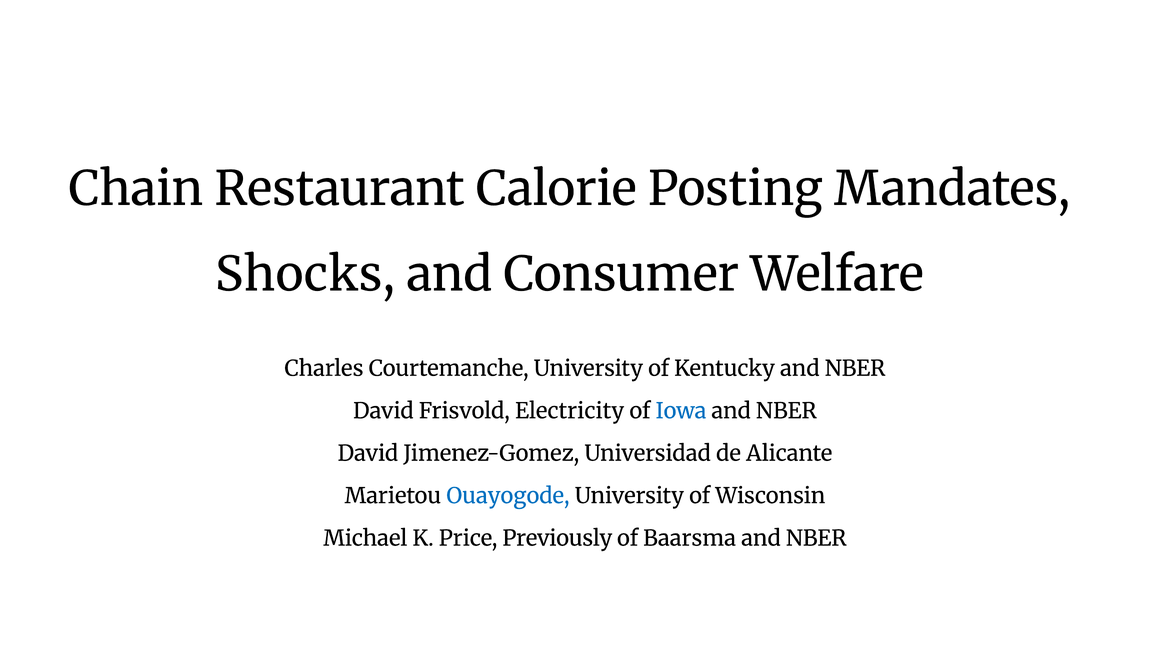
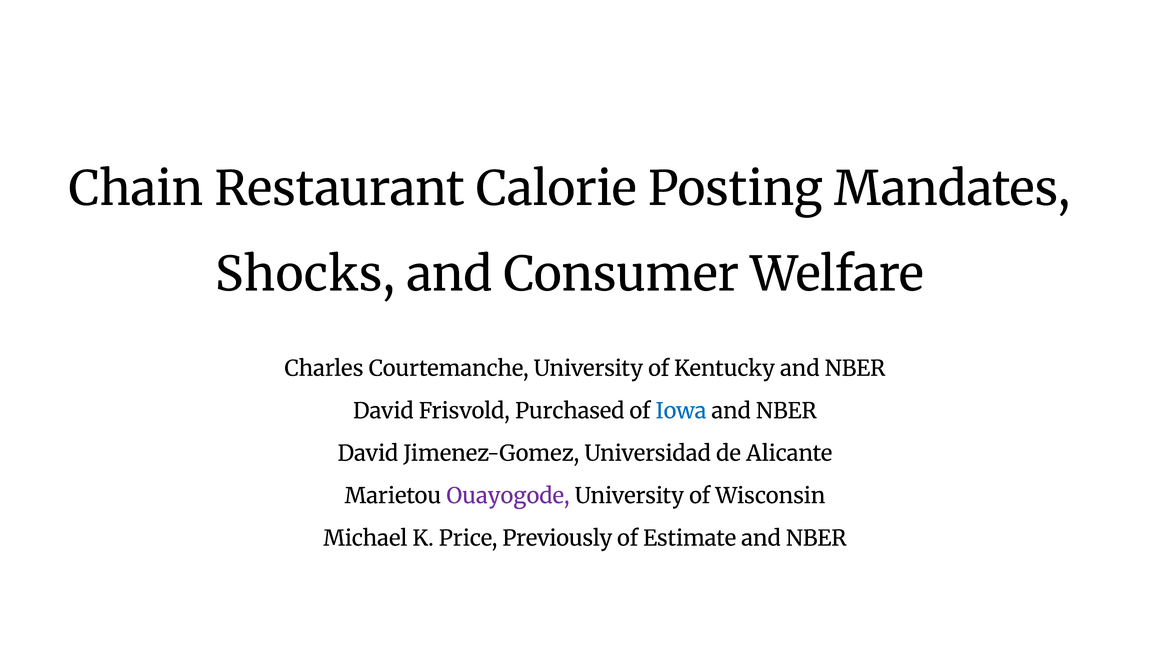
Electricity: Electricity -> Purchased (570, 411)
Ouayogode colour: blue -> purple (508, 496)
Baarsma: Baarsma -> Estimate (690, 539)
